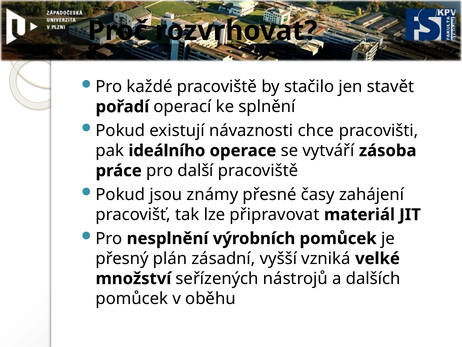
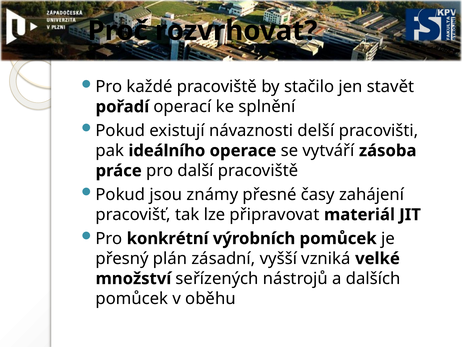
chce: chce -> delší (316, 130)
nesplnění: nesplnění -> konkrétní (168, 238)
